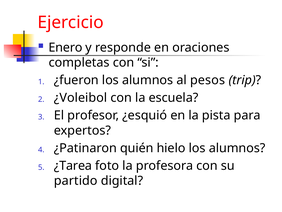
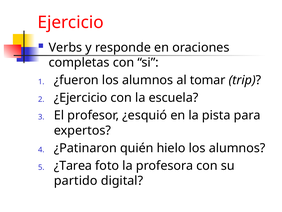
Enero: Enero -> Verbs (65, 47)
pesos: pesos -> tomar (208, 80)
¿Voleibol: ¿Voleibol -> ¿Ejercicio (81, 98)
